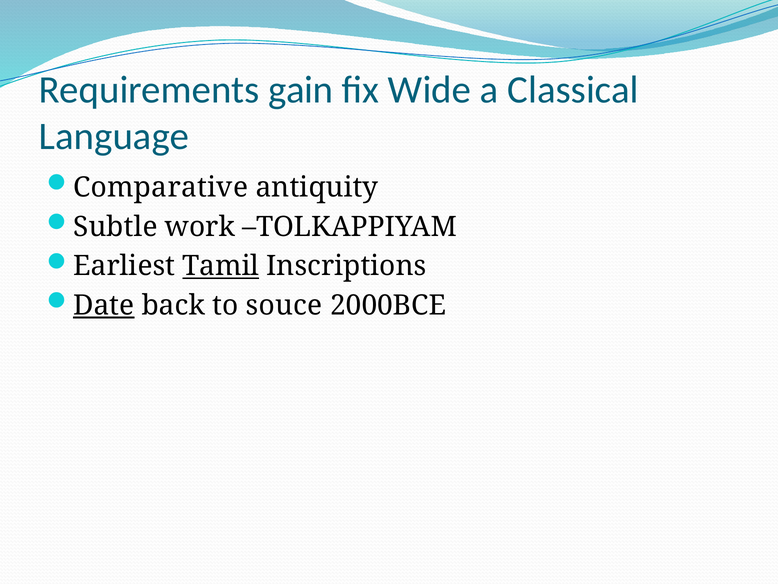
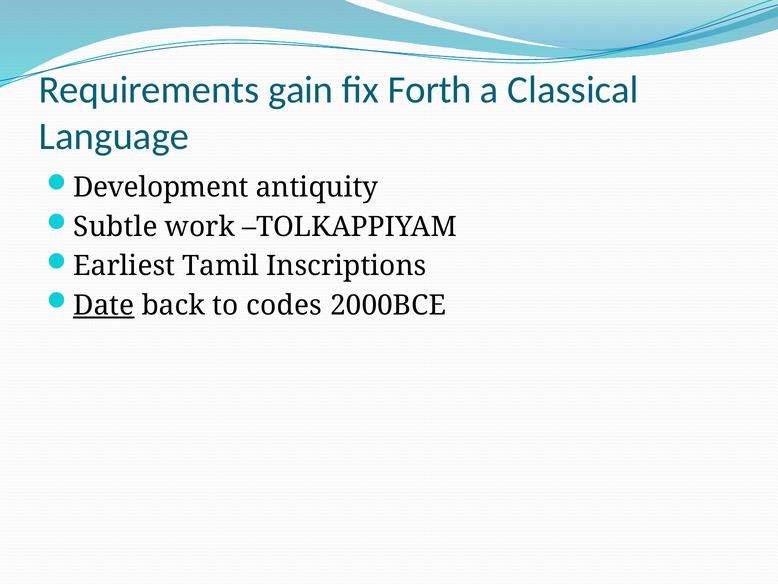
Wide: Wide -> Forth (430, 90)
Comparative: Comparative -> Development (161, 187)
Tamil underline: present -> none (221, 266)
souce: souce -> codes (284, 305)
